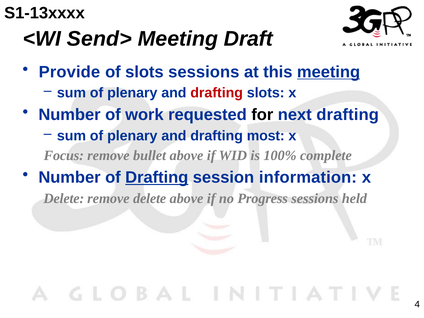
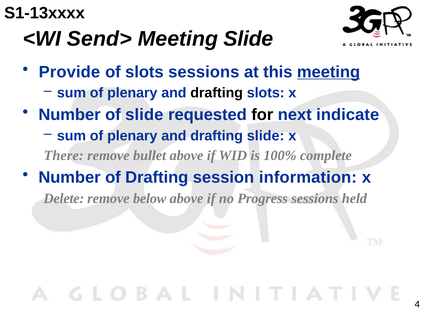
Meeting Draft: Draft -> Slide (249, 39)
drafting colour: red -> black (217, 93)
of work: work -> slide (144, 115)
next drafting: drafting -> indicate (348, 115)
drafting most: most -> slide (266, 136)
Focus: Focus -> There (64, 156)
Drafting underline: present -> none (157, 177)
remove delete: delete -> below (150, 199)
